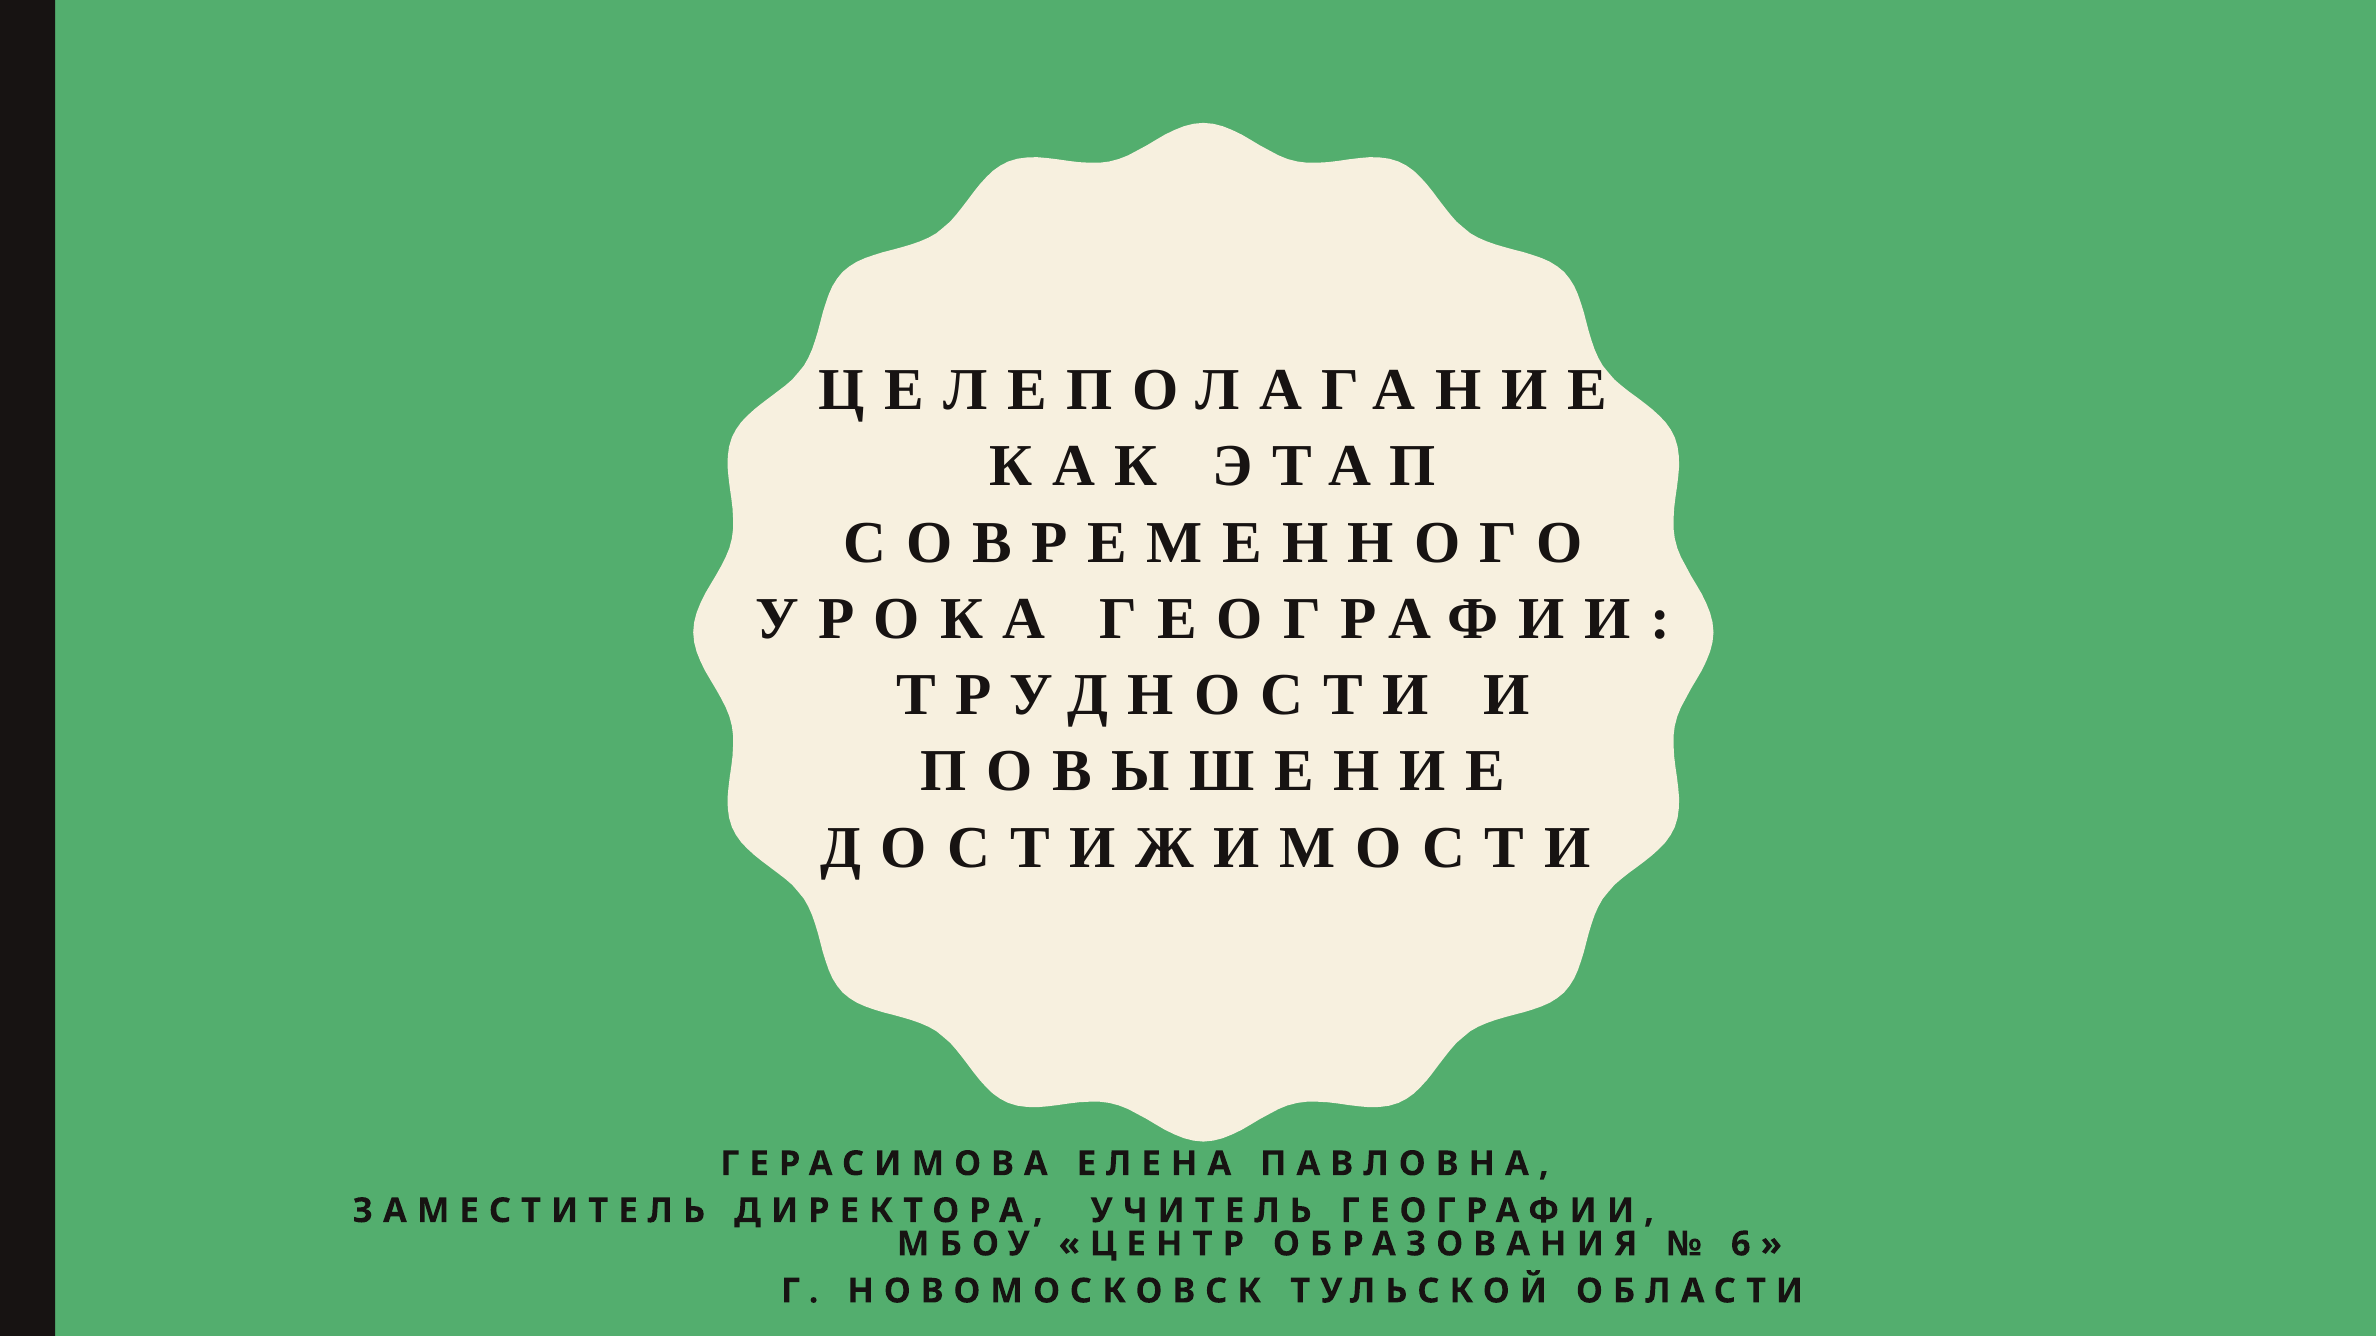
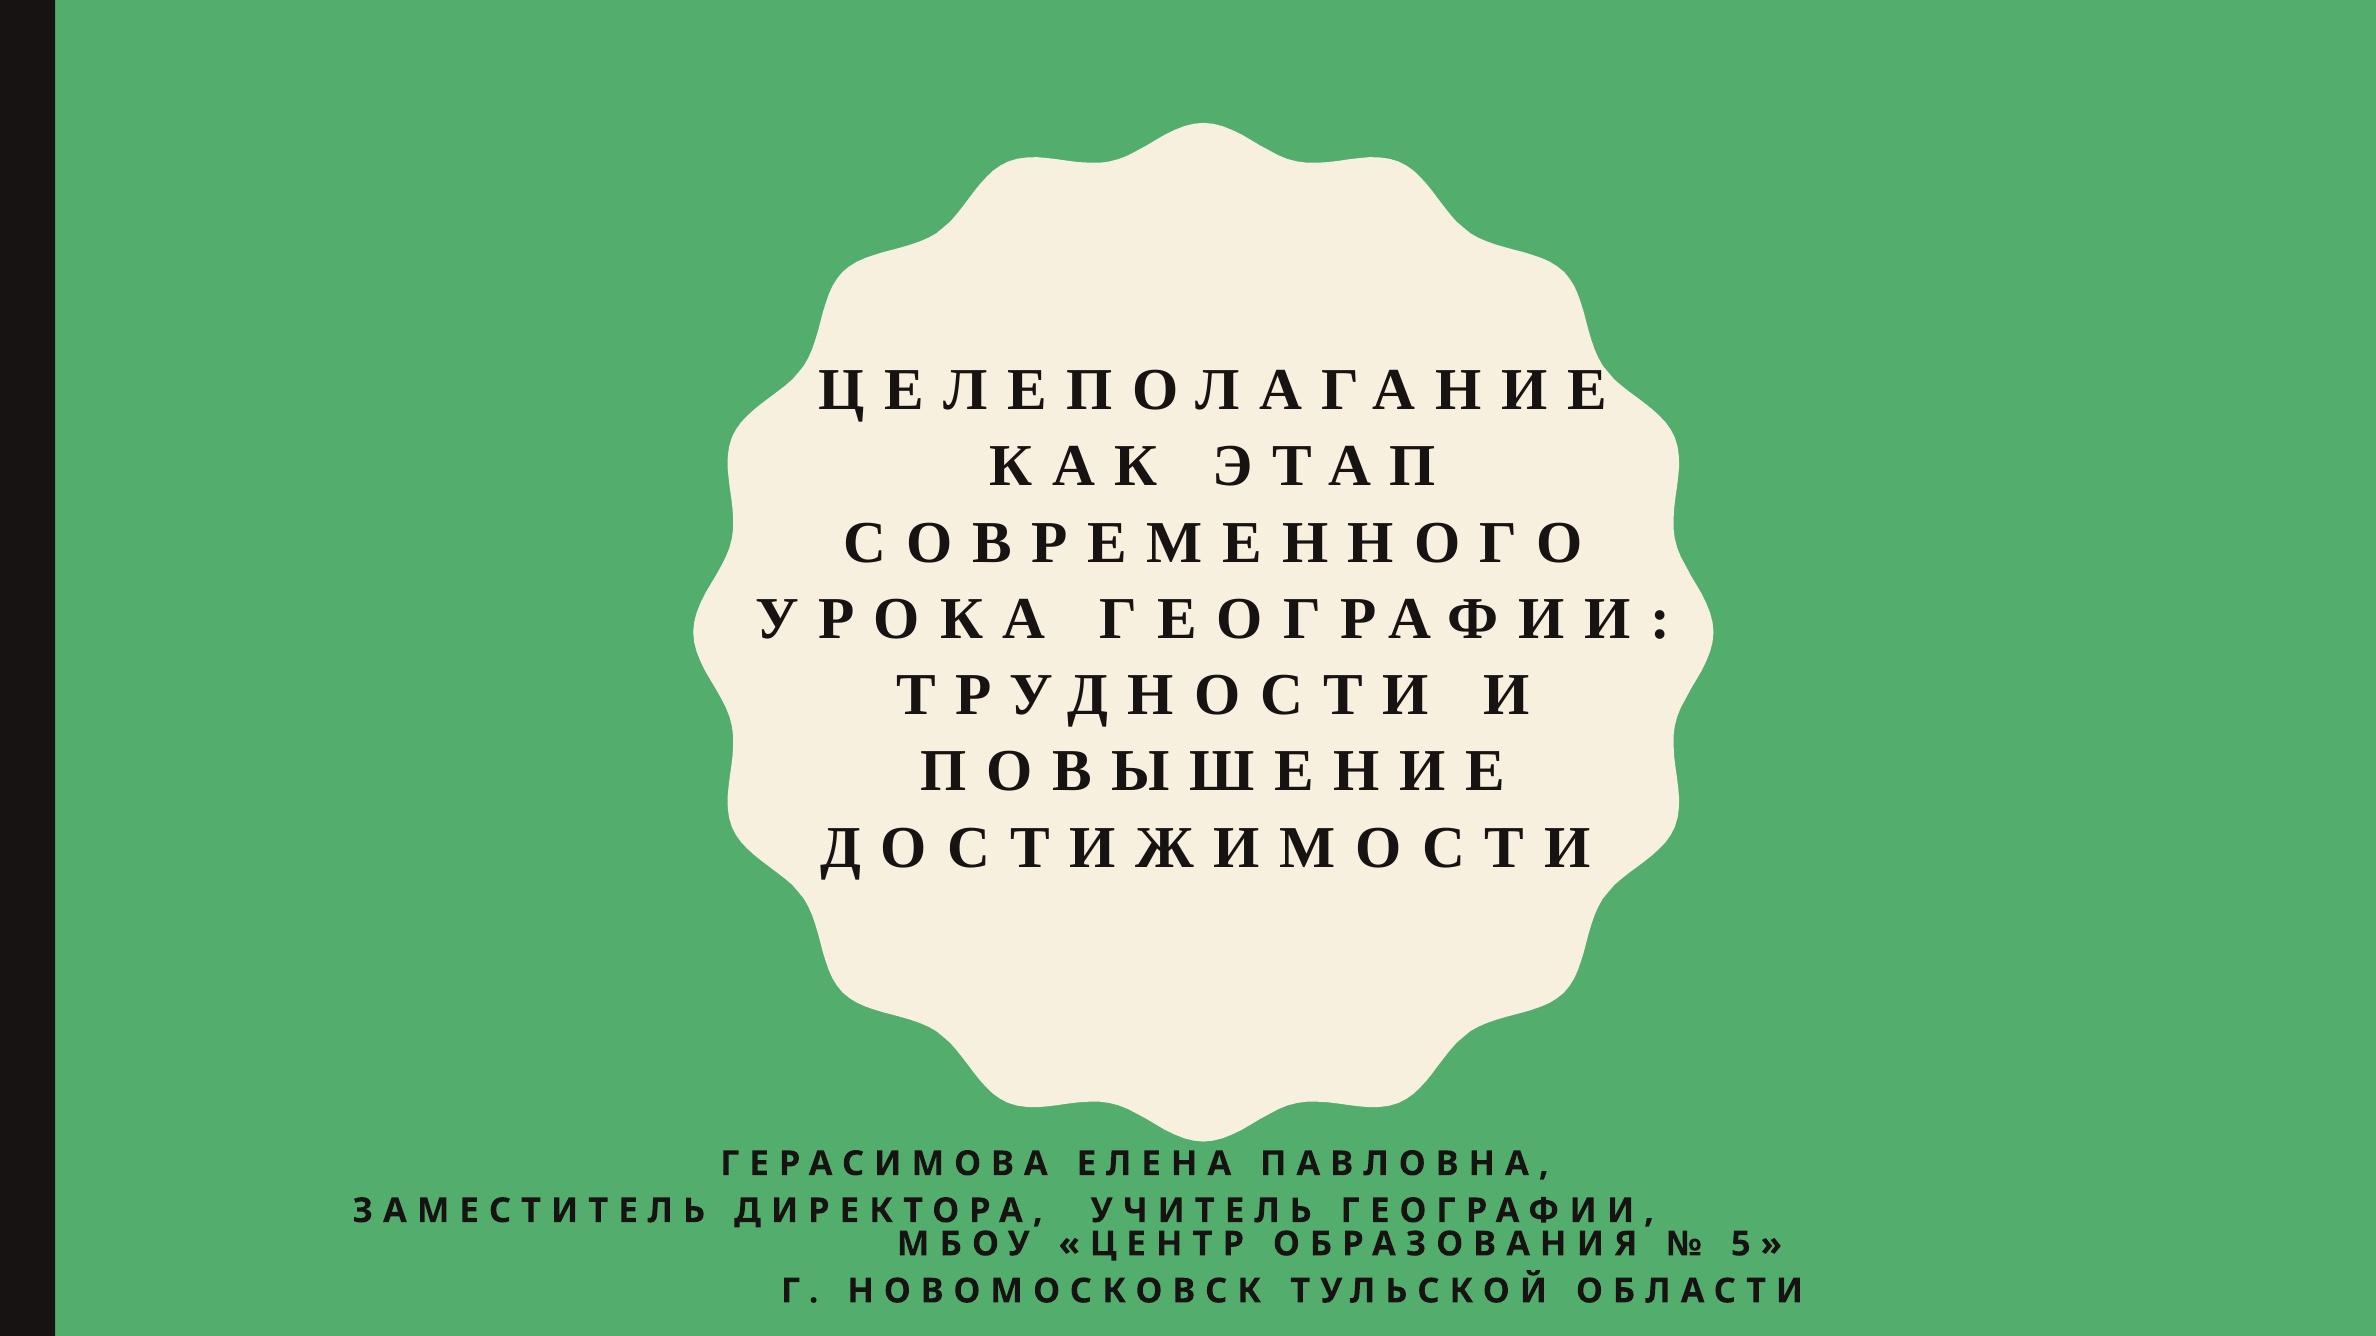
6: 6 -> 5 (1741, 1244)
